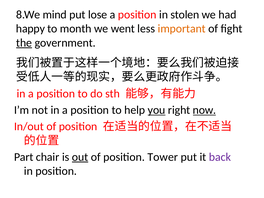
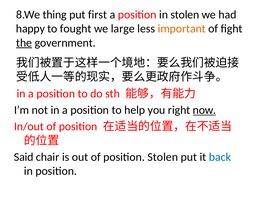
mind: mind -> thing (55, 15)
lose: lose -> first (98, 15)
month: month -> fought (76, 29)
went: went -> large (123, 29)
you underline: present -> none (157, 110)
Part: Part -> Said (24, 157)
out underline: present -> none (80, 157)
position Tower: Tower -> Stolen (163, 157)
back colour: purple -> blue (220, 157)
